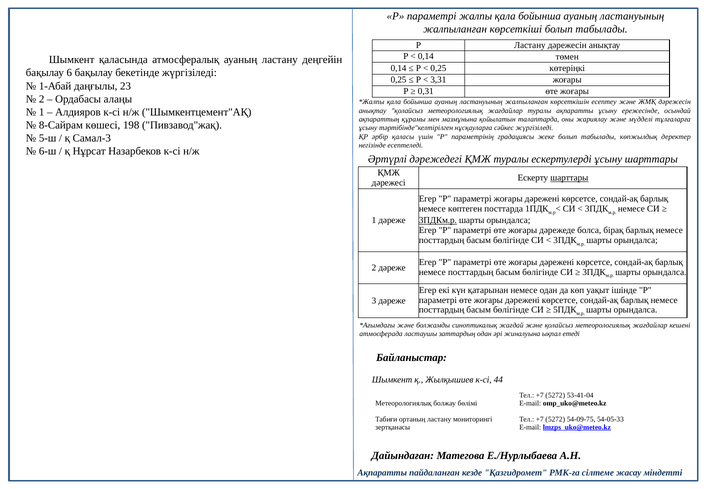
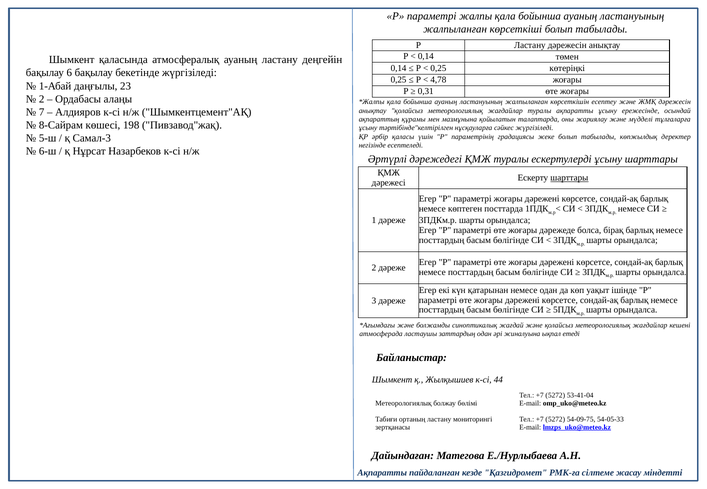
3,31: 3,31 -> 4,78 (438, 80)
1: 1 -> 7 (42, 112)
3ПДКм.р underline: present -> none (438, 221)
